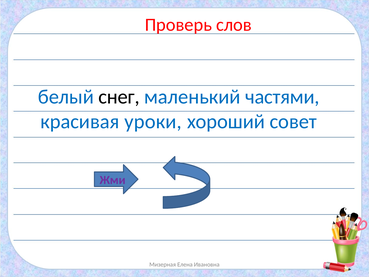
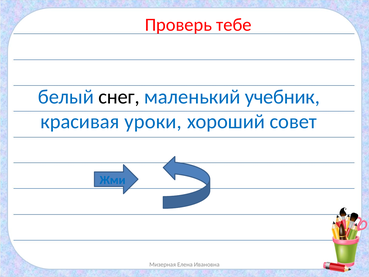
слов: слов -> тебе (234, 25)
частями: частями -> учебник (282, 97)
Жми colour: purple -> blue (113, 180)
